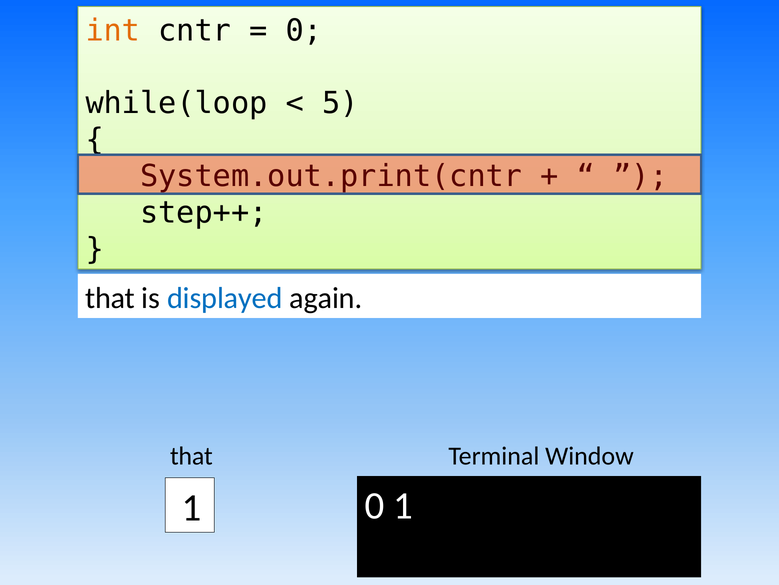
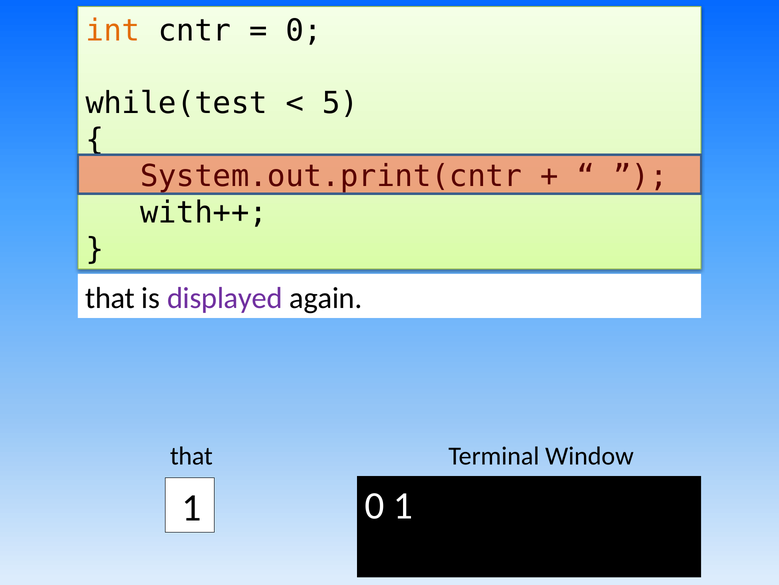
while(loop: while(loop -> while(test (177, 103)
step++: step++ -> with++ (204, 212)
displayed colour: blue -> purple (225, 298)
